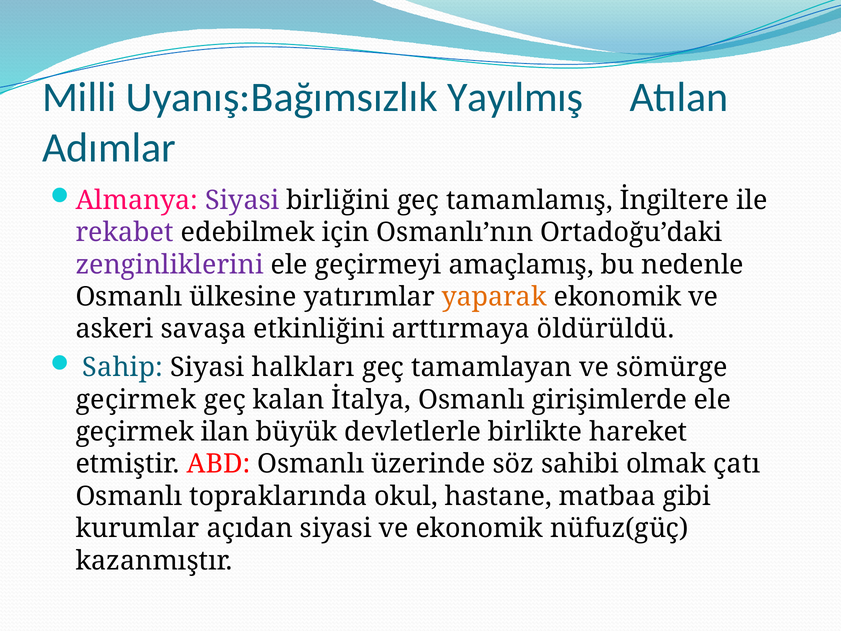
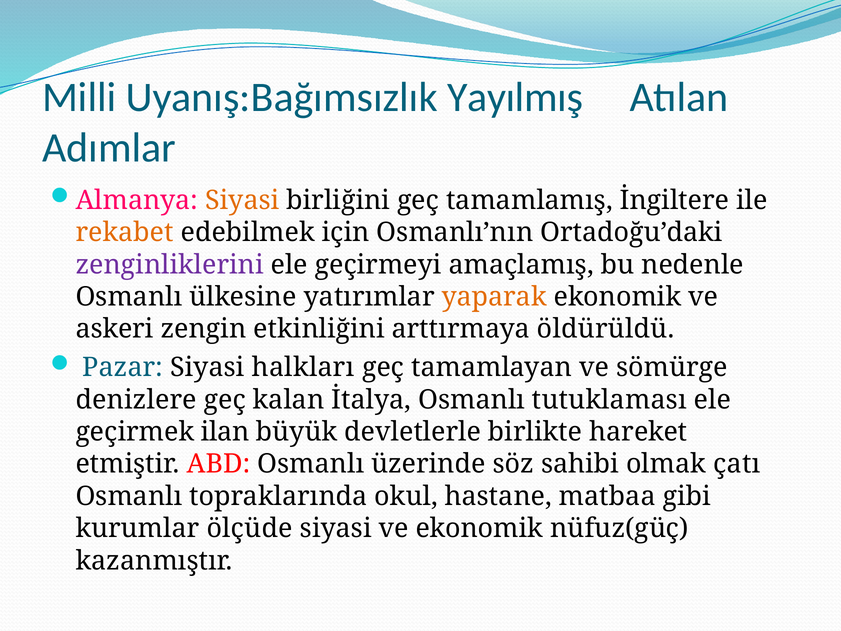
Siyasi colour: purple -> orange (242, 200)
rekabet colour: purple -> orange (125, 232)
savaşa: savaşa -> zengin (203, 329)
Sahip: Sahip -> Pazar (123, 367)
geçirmek: geçirmek -> denizlere (136, 399)
girişimlerde: girişimlerde -> tutuklaması (609, 399)
açıdan: açıdan -> ölçüde (250, 528)
